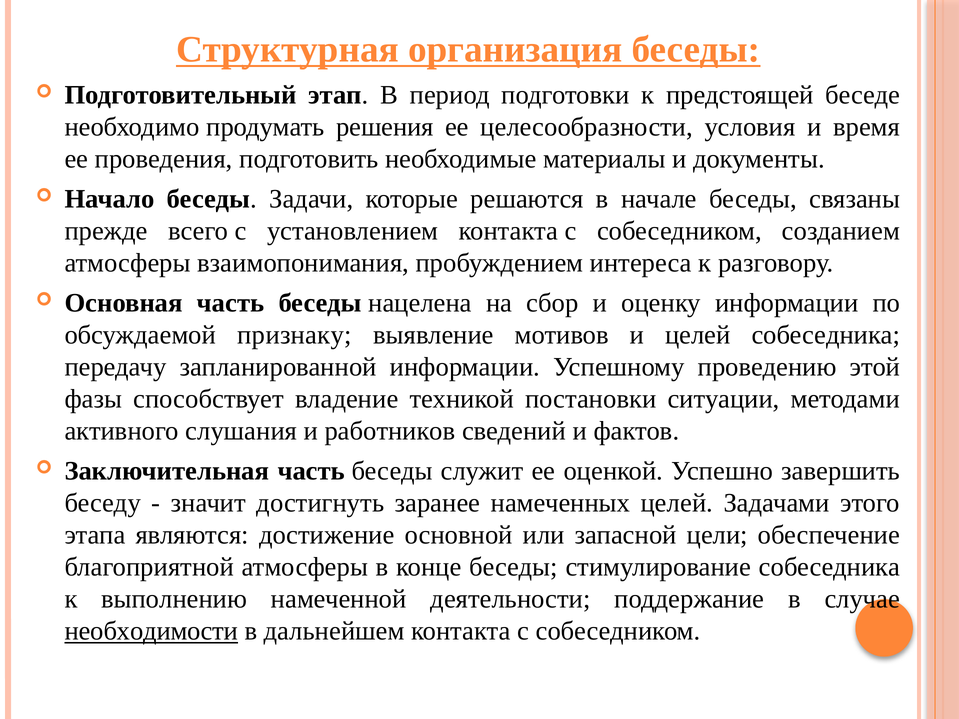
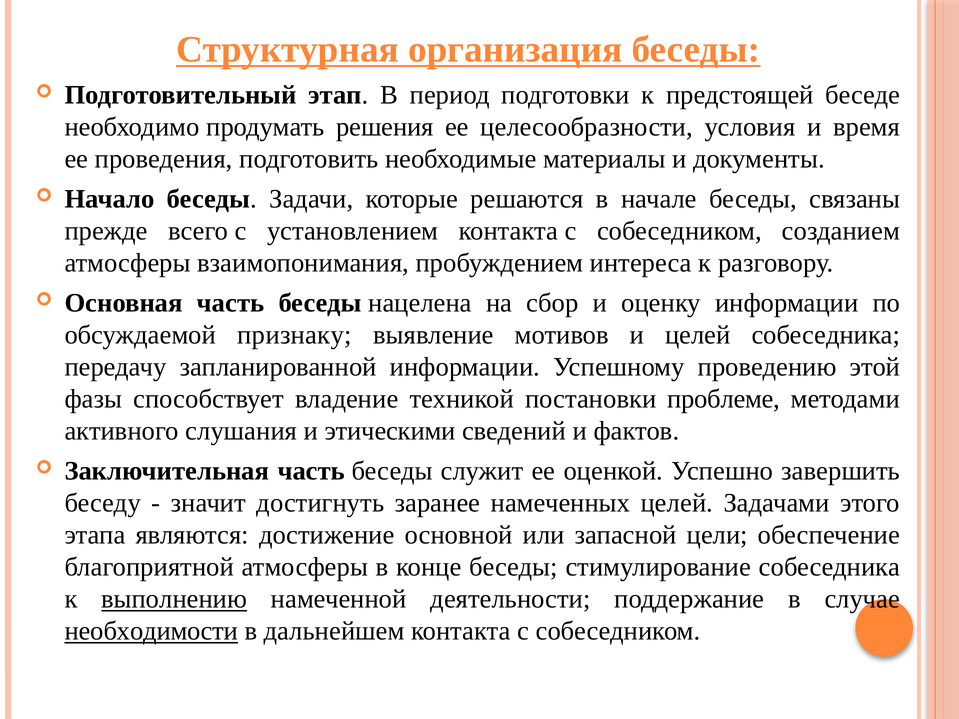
ситуации: ситуации -> проблеме (724, 399)
работников: работников -> этическими (390, 431)
выполнению underline: none -> present (174, 599)
